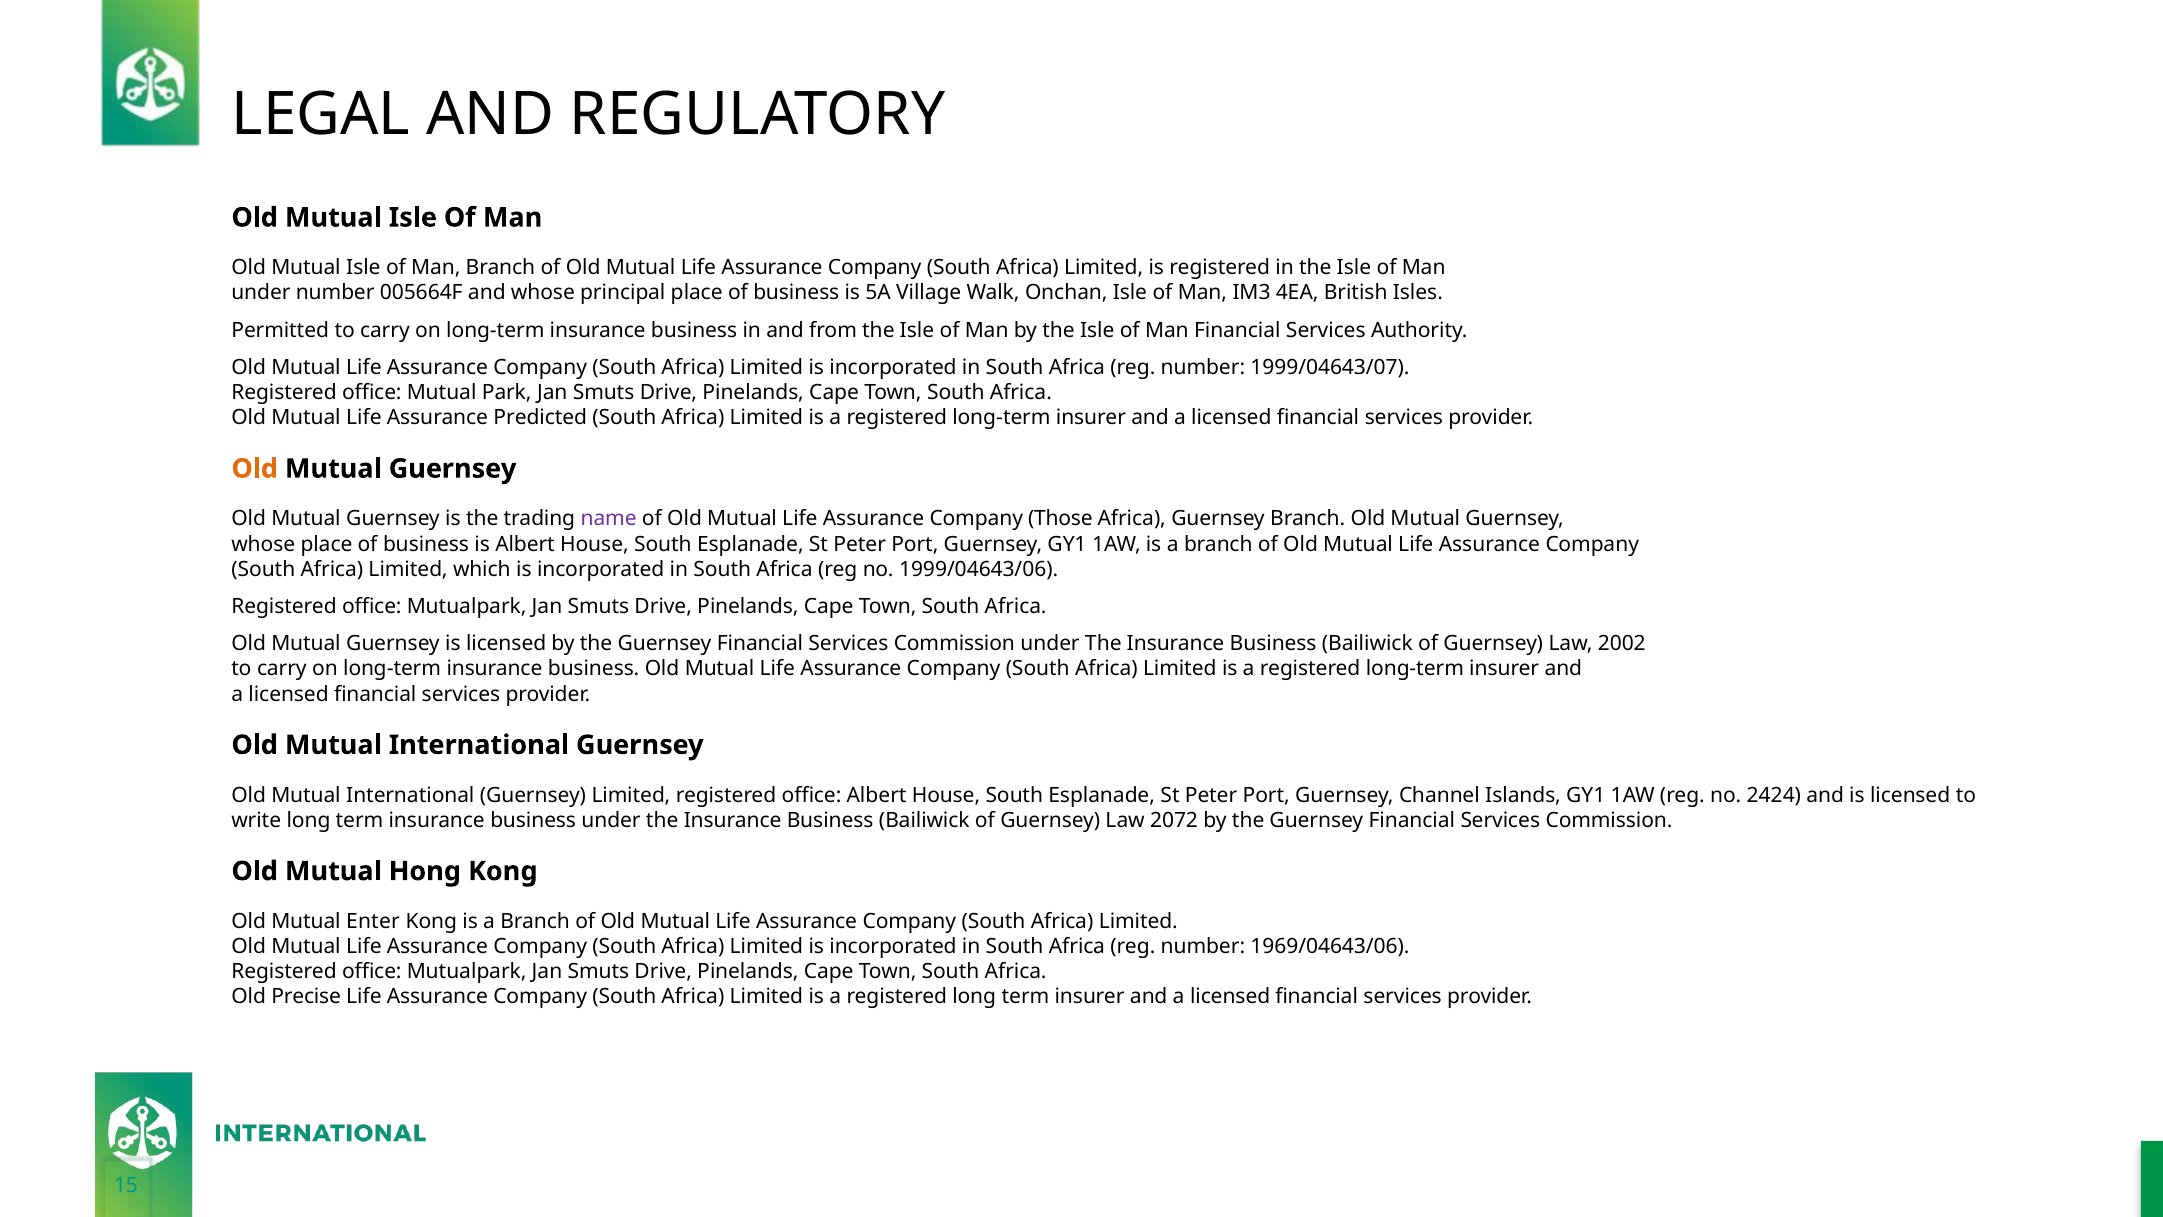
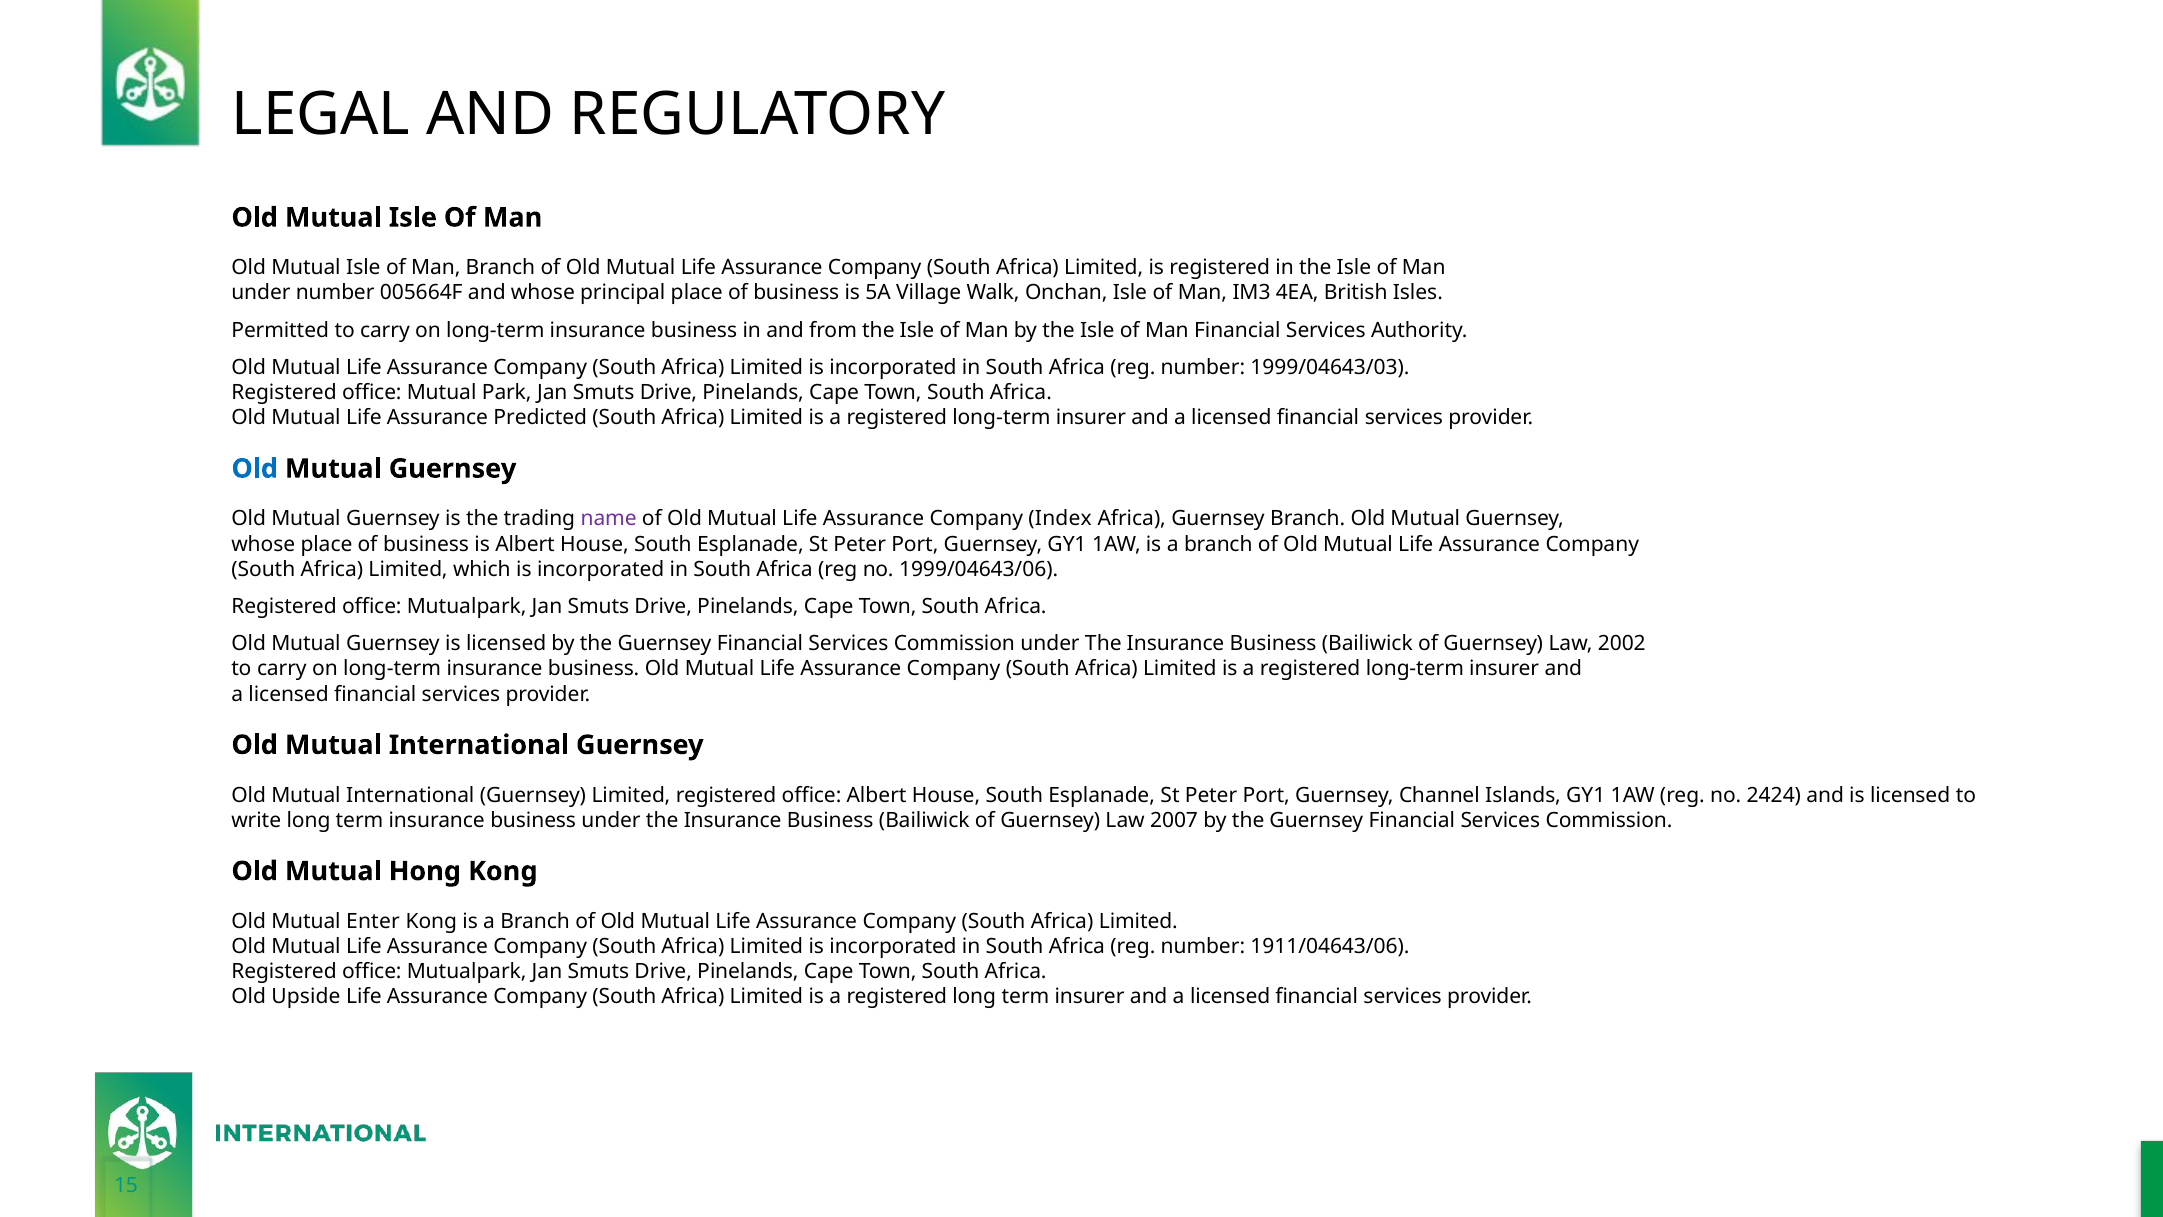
1999/04643/07: 1999/04643/07 -> 1999/04643/03 (1330, 367)
Old colour: orange -> blue (255, 469)
Those: Those -> Index (1060, 519)
2072: 2072 -> 2007 (1174, 820)
1969/04643/06: 1969/04643/06 -> 1911/04643/06 (1330, 946)
Precise: Precise -> Upside (306, 997)
